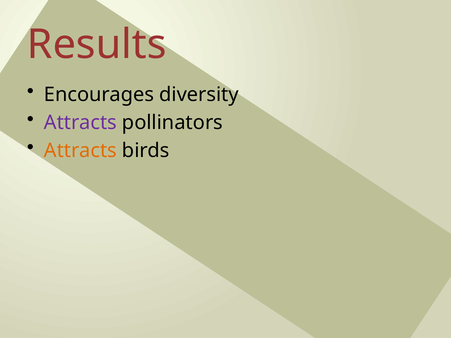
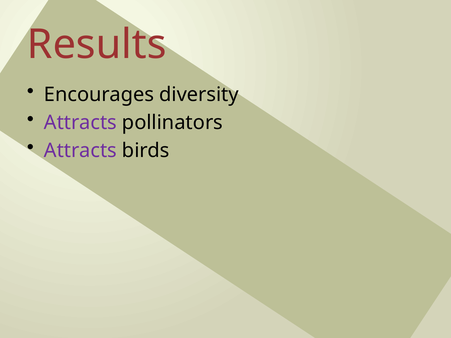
Attracts colour: orange -> purple (80, 151)
